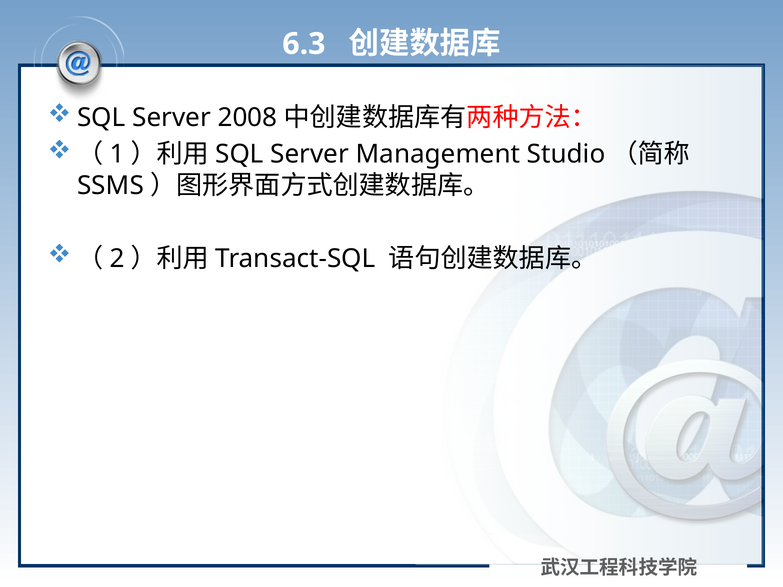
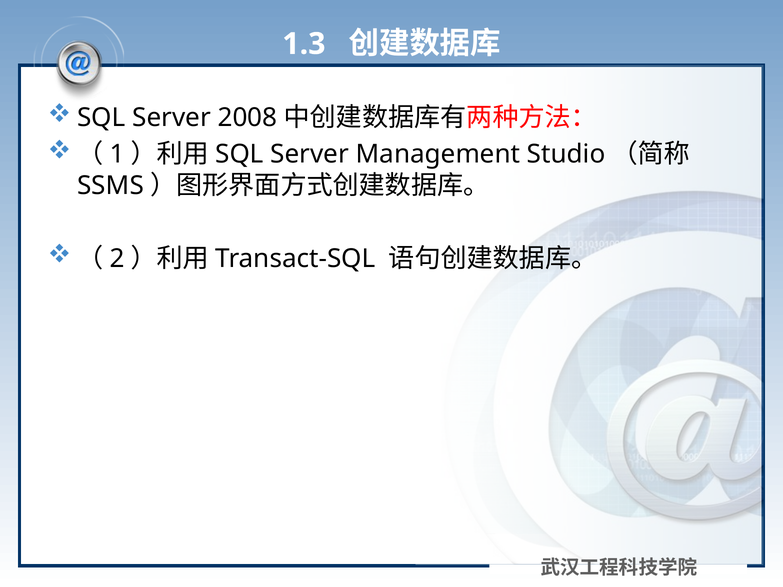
6.3: 6.3 -> 1.3 (304, 44)
